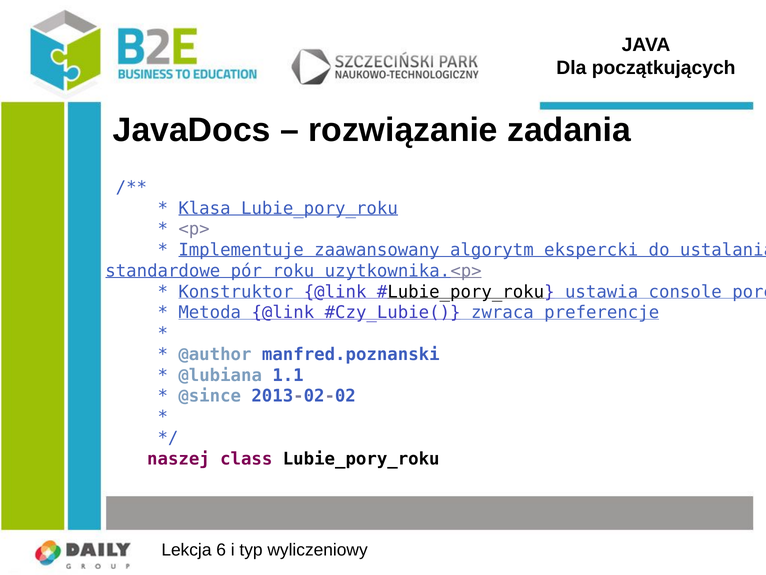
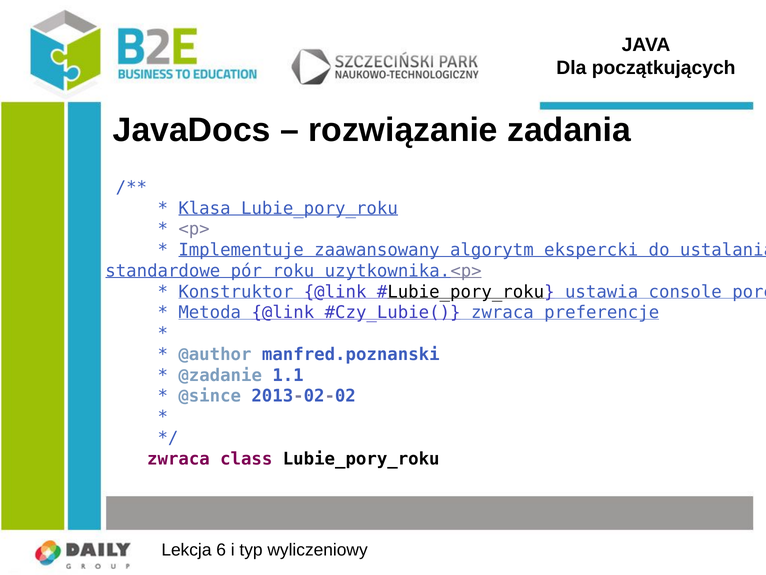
@lubiana: @lubiana -> @zadanie (220, 375)
naszej: naszej -> zwraca (178, 458)
